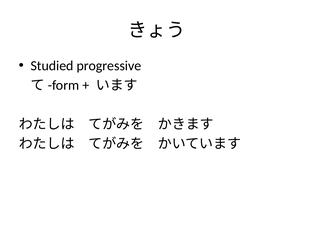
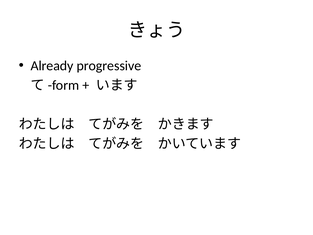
Studied: Studied -> Already (52, 66)
